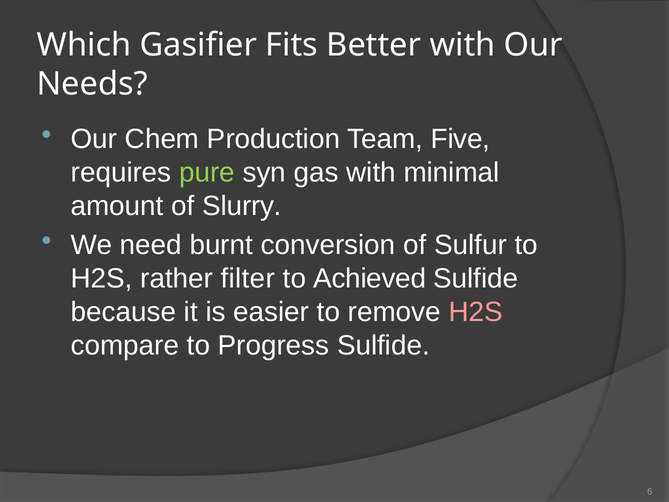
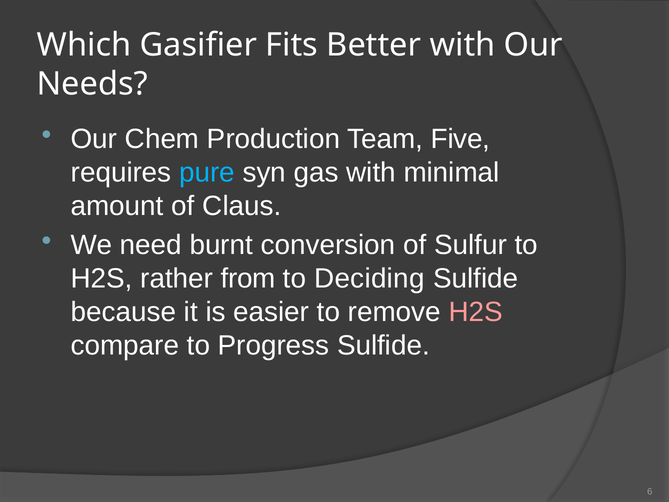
pure colour: light green -> light blue (207, 172)
Slurry: Slurry -> Claus (242, 206)
filter: filter -> from (248, 278)
Achieved: Achieved -> Deciding (369, 278)
